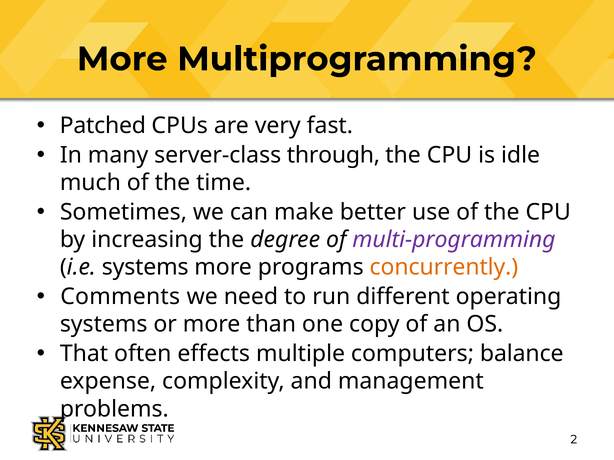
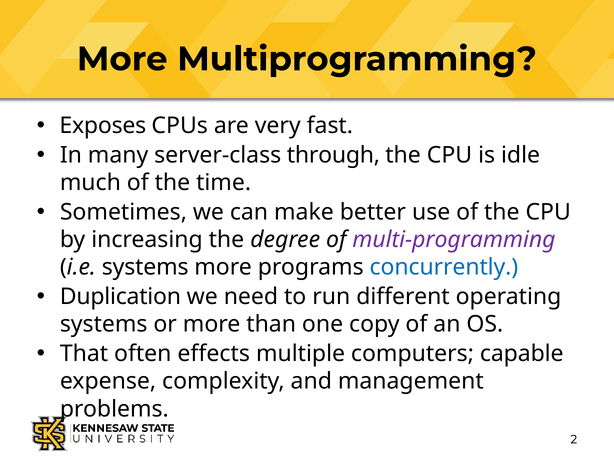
Patched: Patched -> Exposes (103, 126)
concurrently colour: orange -> blue (444, 268)
Comments: Comments -> Duplication (120, 297)
balance: balance -> capable (522, 354)
